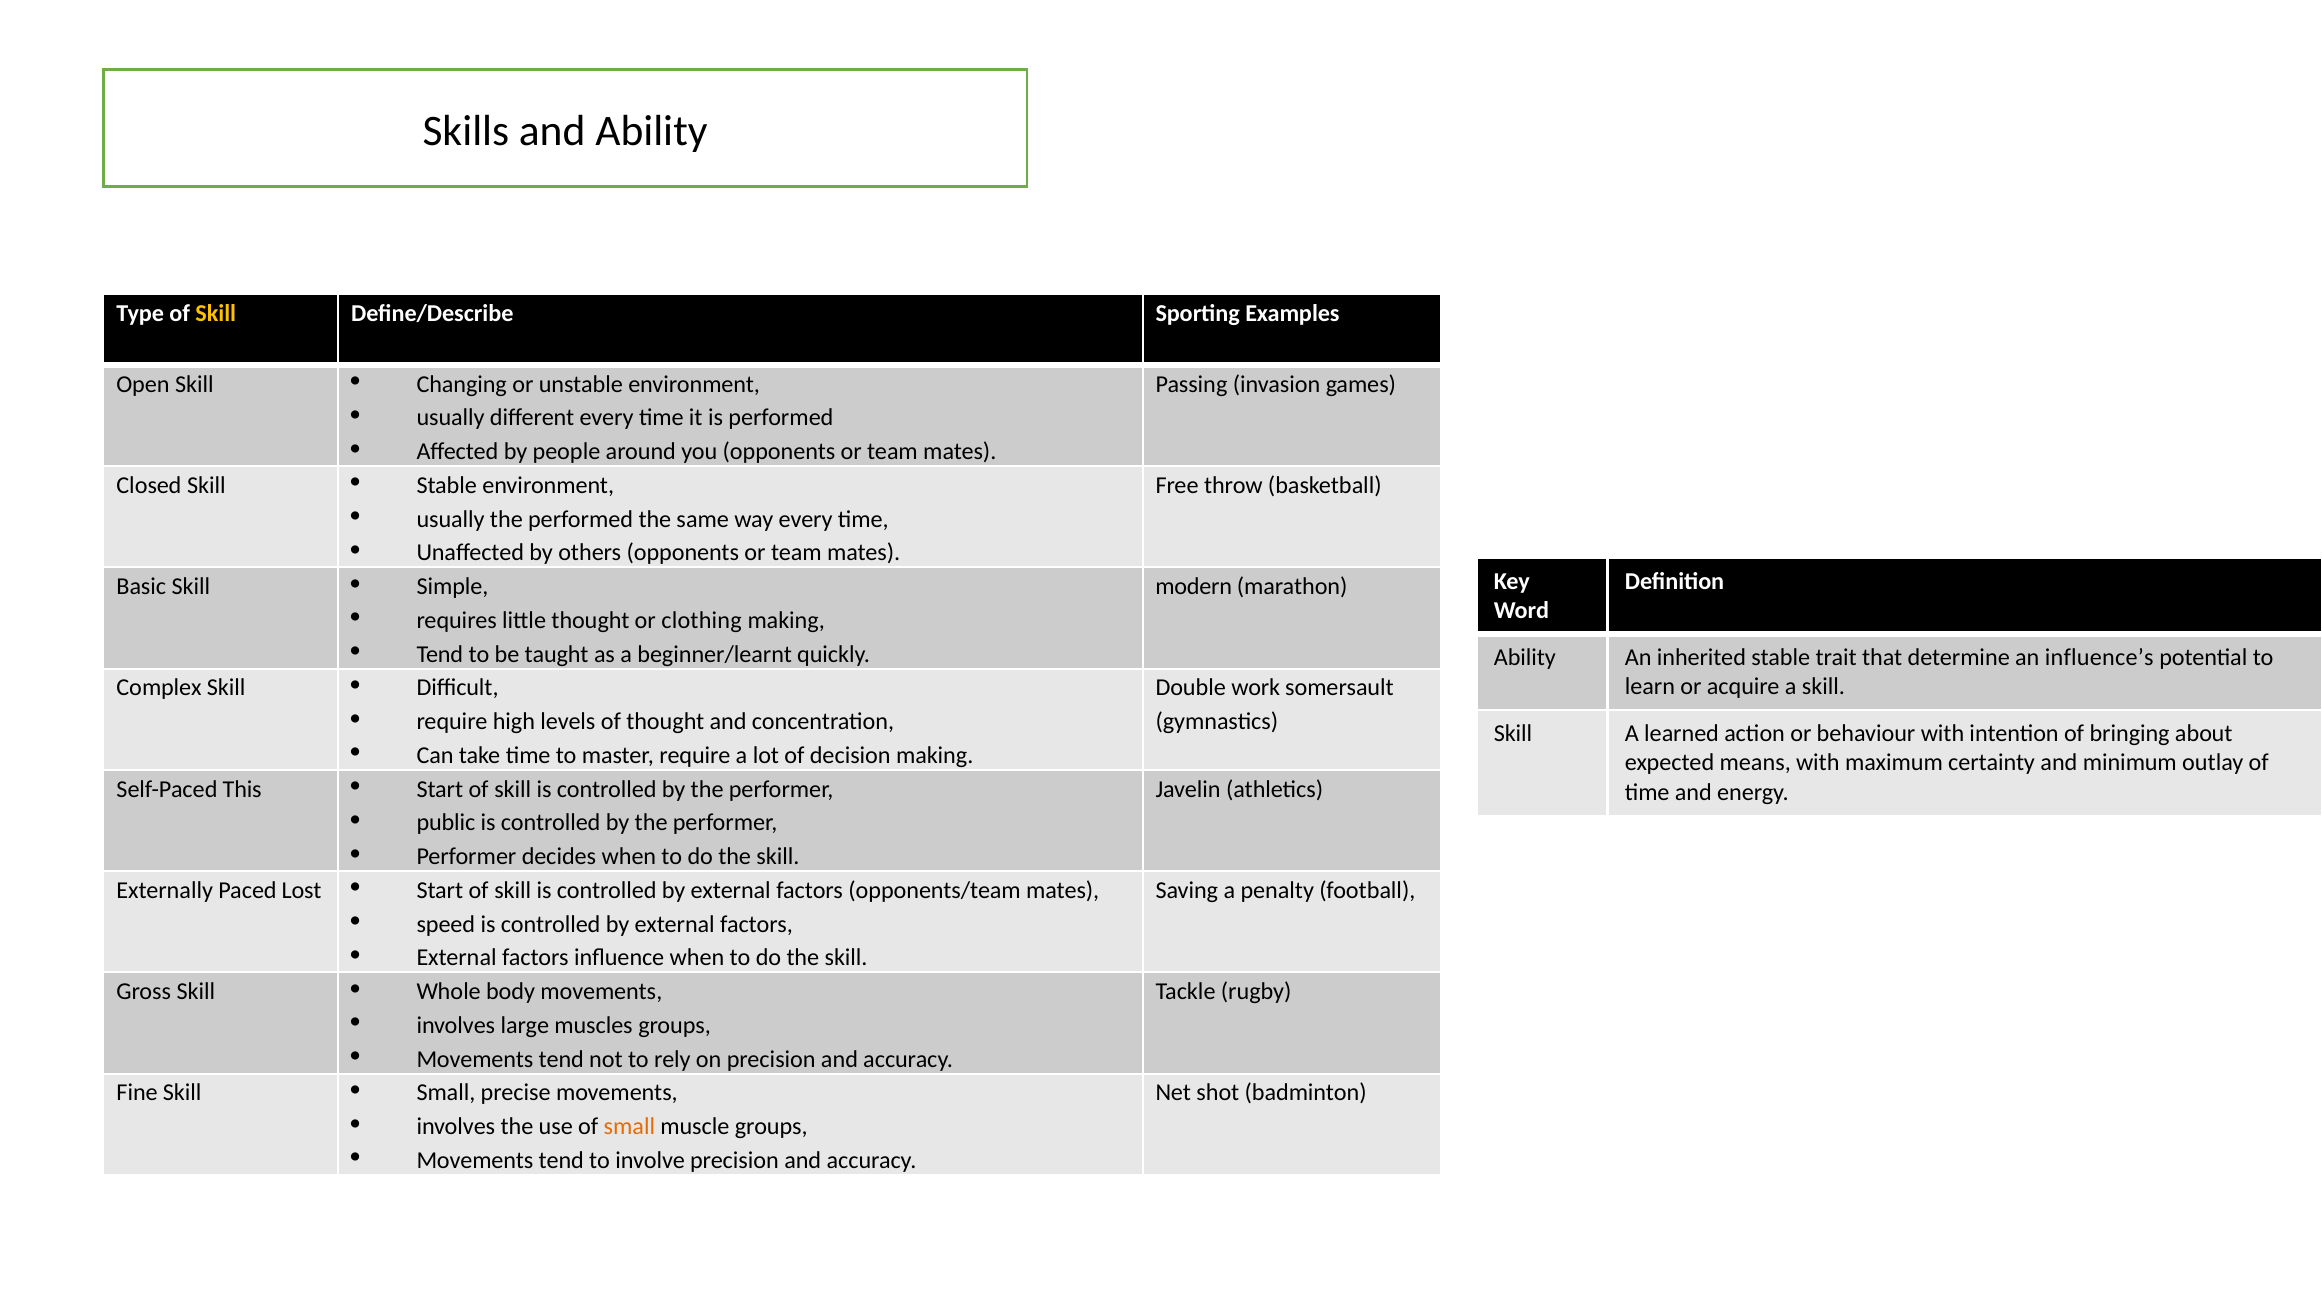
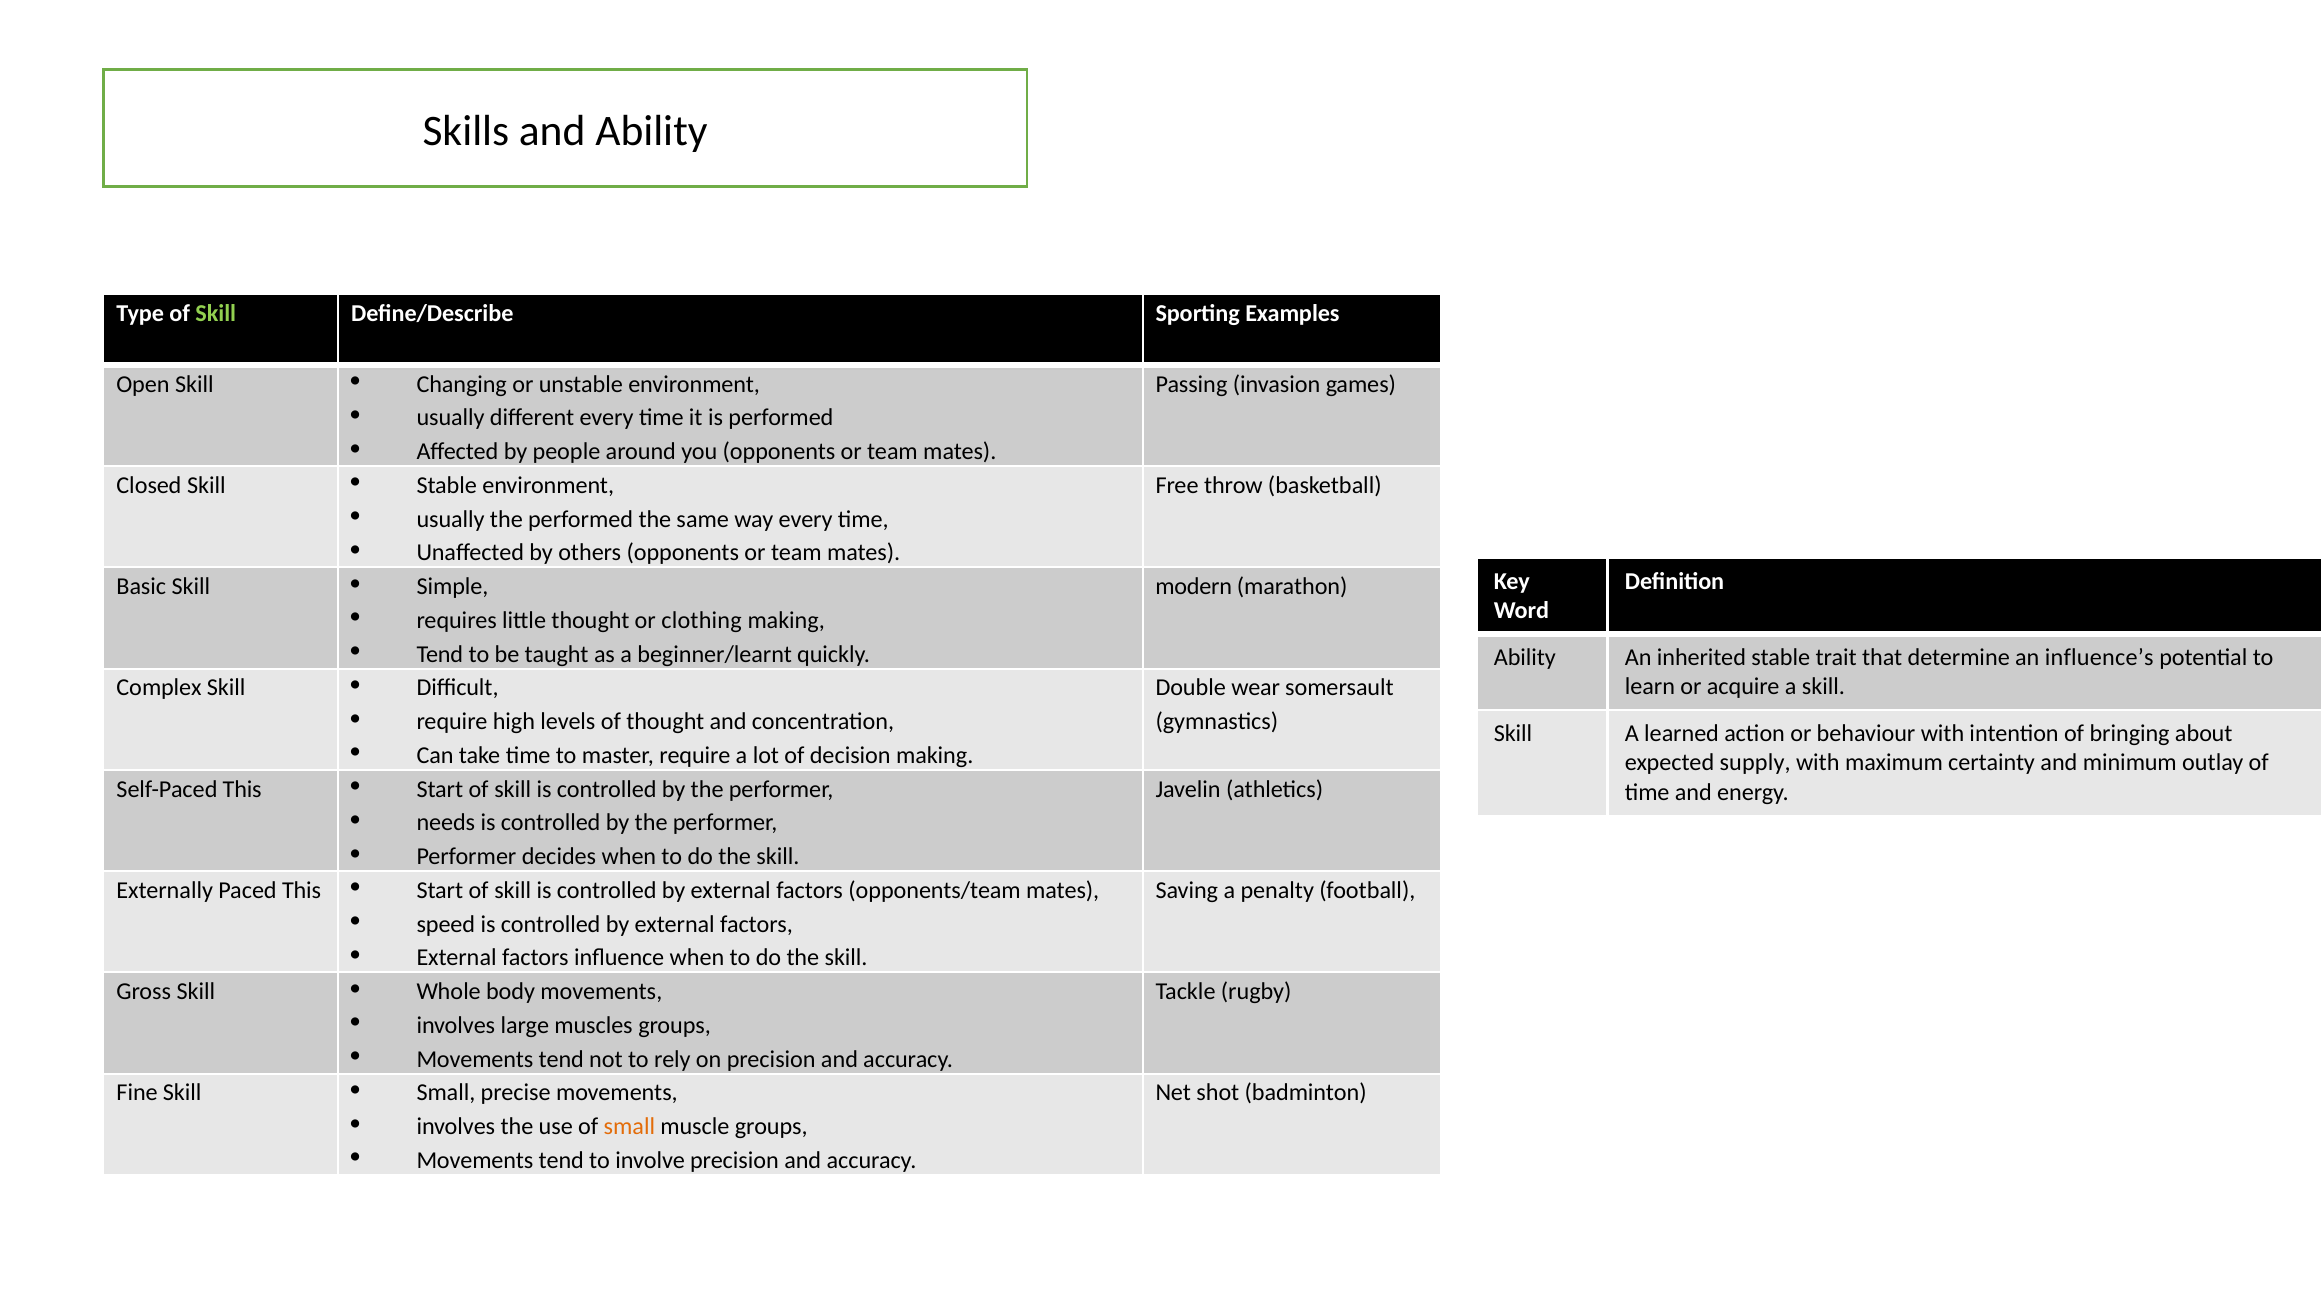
Skill colour: yellow -> light green (216, 314)
work: work -> wear (1256, 688)
means: means -> supply (1755, 763)
public: public -> needs (446, 823)
Paced Lost: Lost -> This (302, 890)
